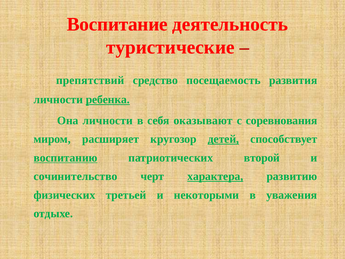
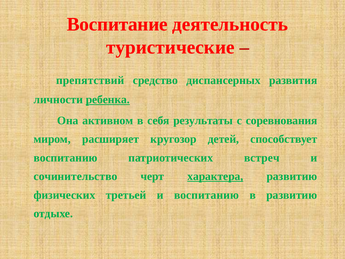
посещаемость: посещаемость -> диспансерных (223, 80)
Она личности: личности -> активном (108, 120)
оказывают: оказывают -> результаты (203, 120)
детей underline: present -> none (223, 139)
воспитанию underline: present -> none (66, 158)
второй: второй -> встреч (262, 158)
и некоторыми: некоторыми -> воспитанию (206, 195)
в уважения: уважения -> развитию (292, 195)
